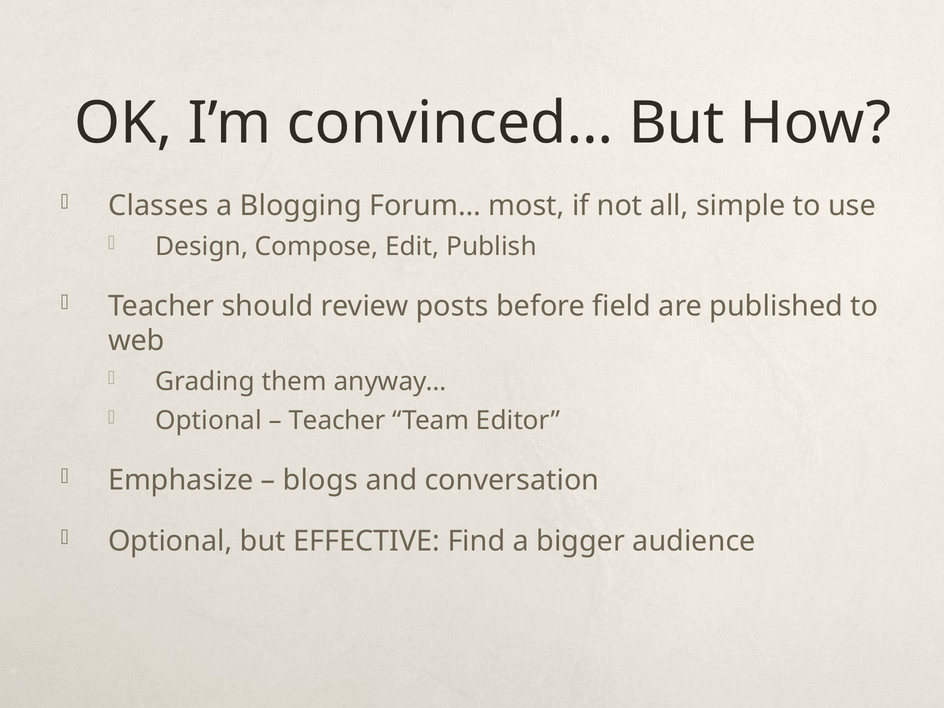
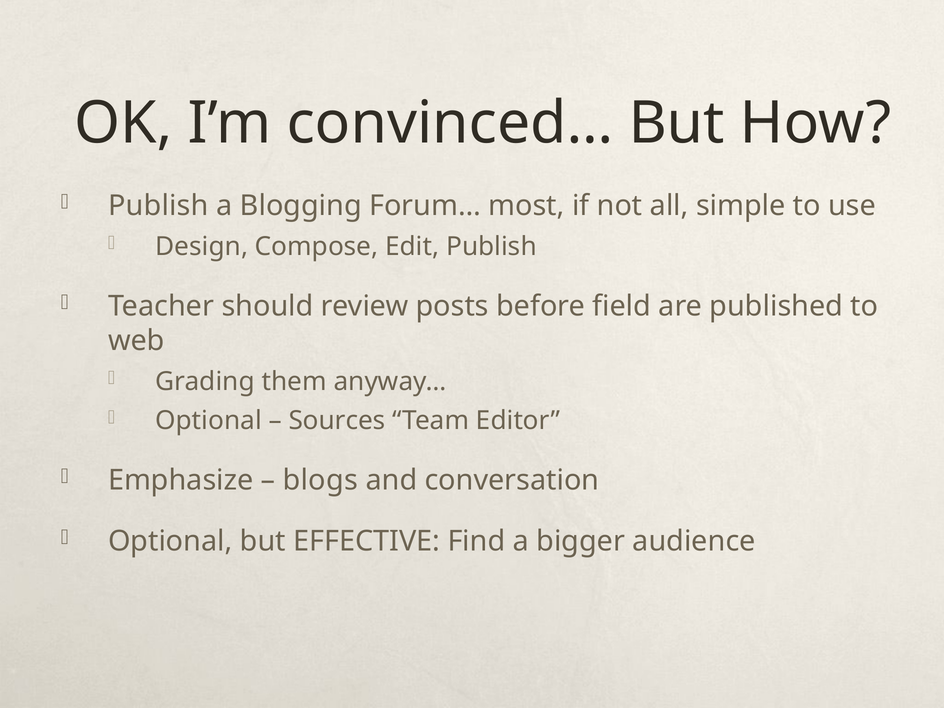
Classes: Classes -> Publish (158, 206)
Teacher: Teacher -> Sources (337, 421)
